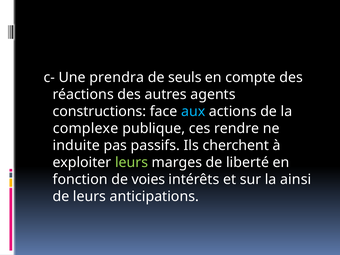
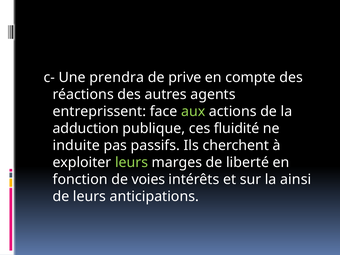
seuls: seuls -> prive (185, 77)
constructions: constructions -> entreprissent (99, 111)
aux colour: light blue -> light green (193, 111)
complexe: complexe -> adduction (86, 128)
rendre: rendre -> fluidité (237, 128)
